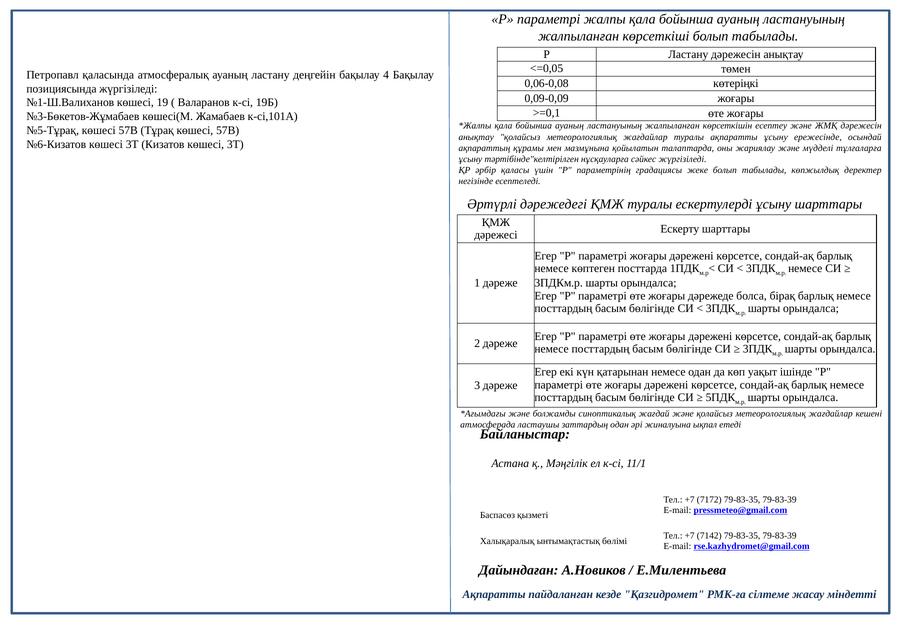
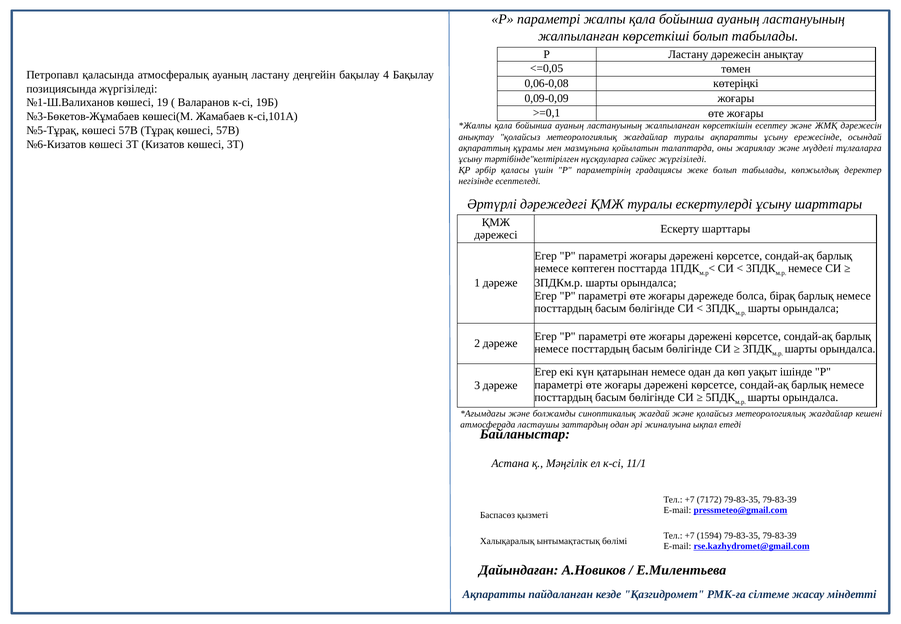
7142: 7142 -> 1594 (709, 536)
